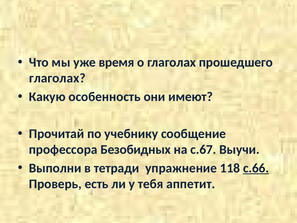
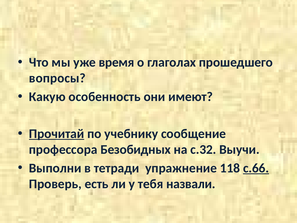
глаголах: глаголах -> вопросы (57, 78)
Прочитай underline: none -> present (57, 134)
с.67: с.67 -> с.32 (203, 149)
аппетит: аппетит -> назвали (191, 184)
